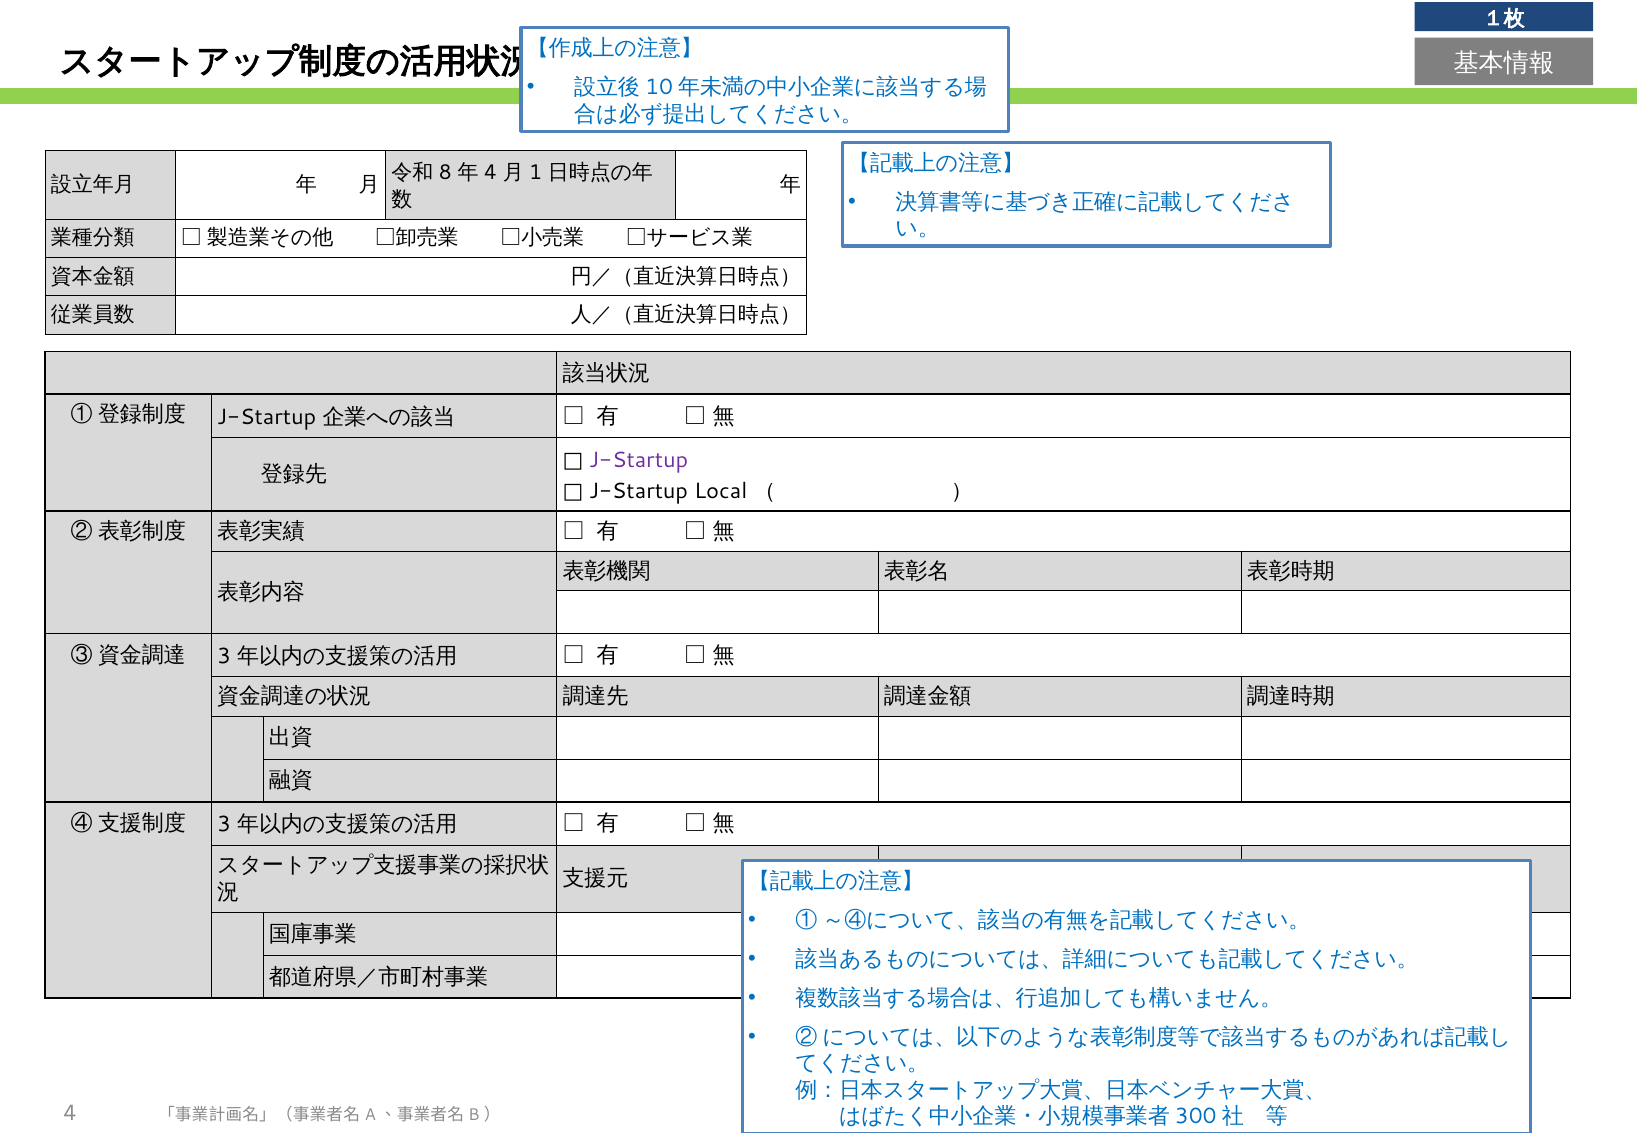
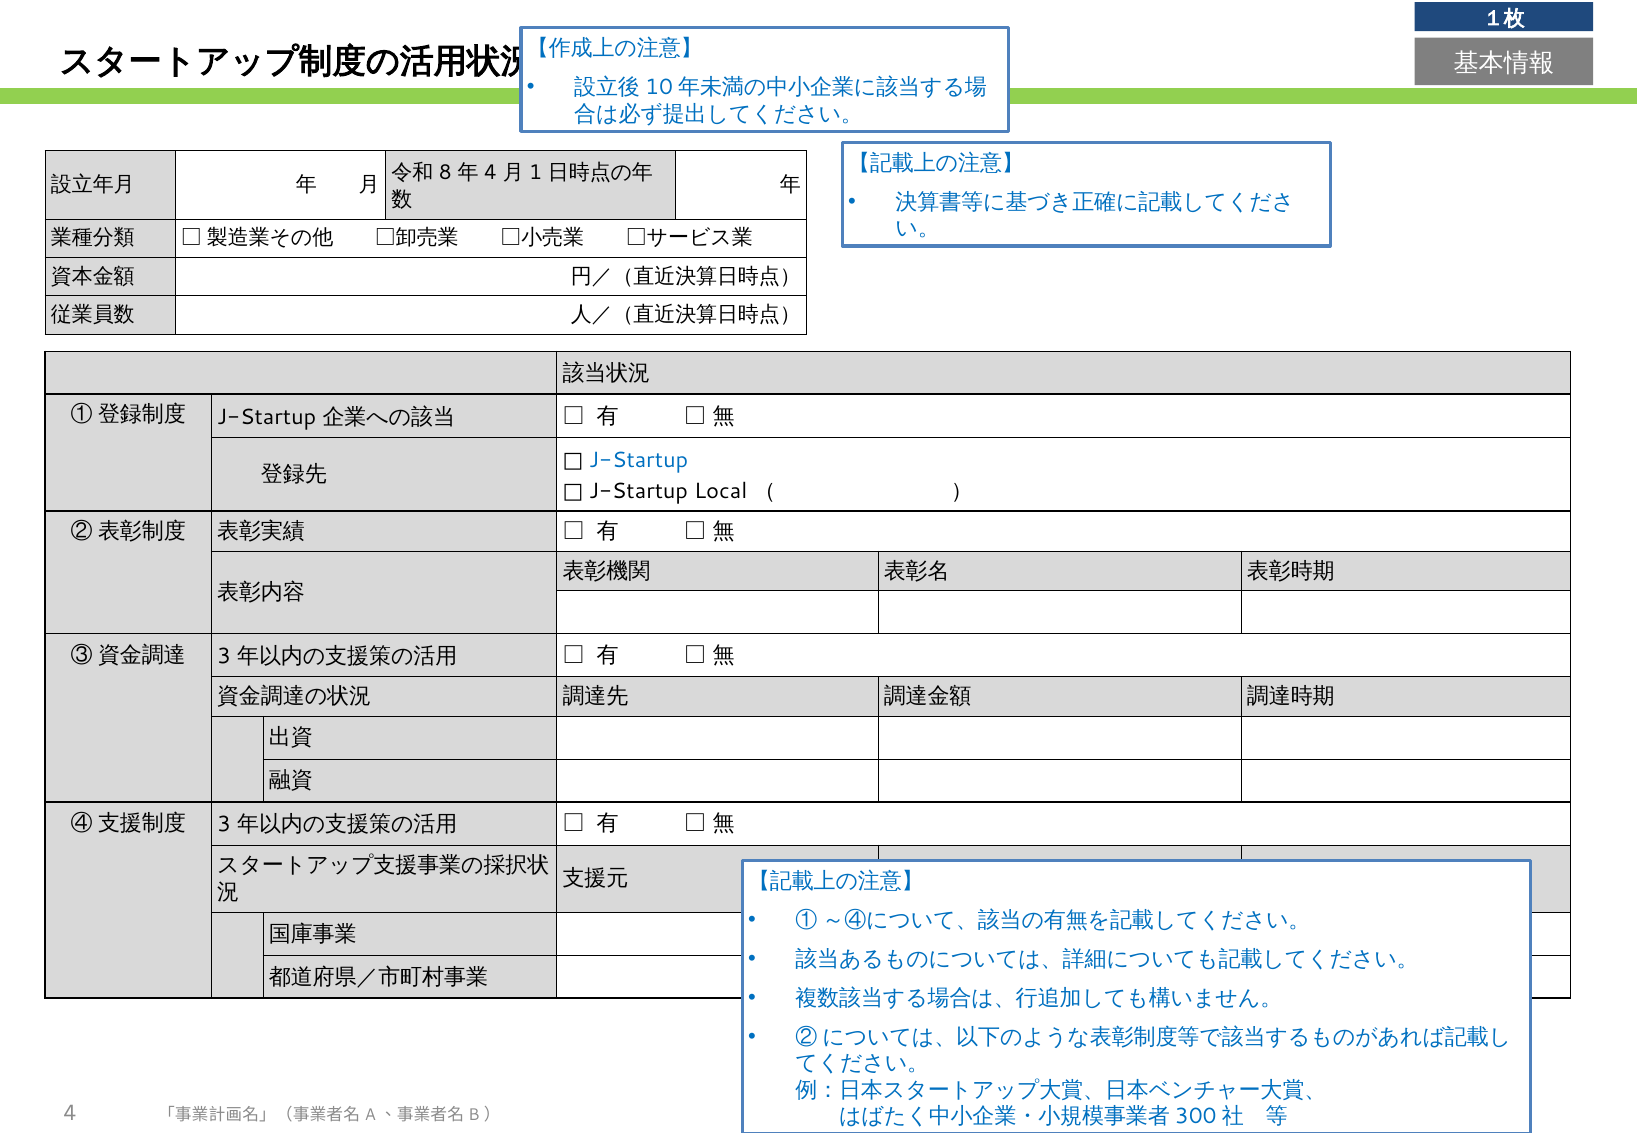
J-Startup colour: purple -> blue (639, 460)
